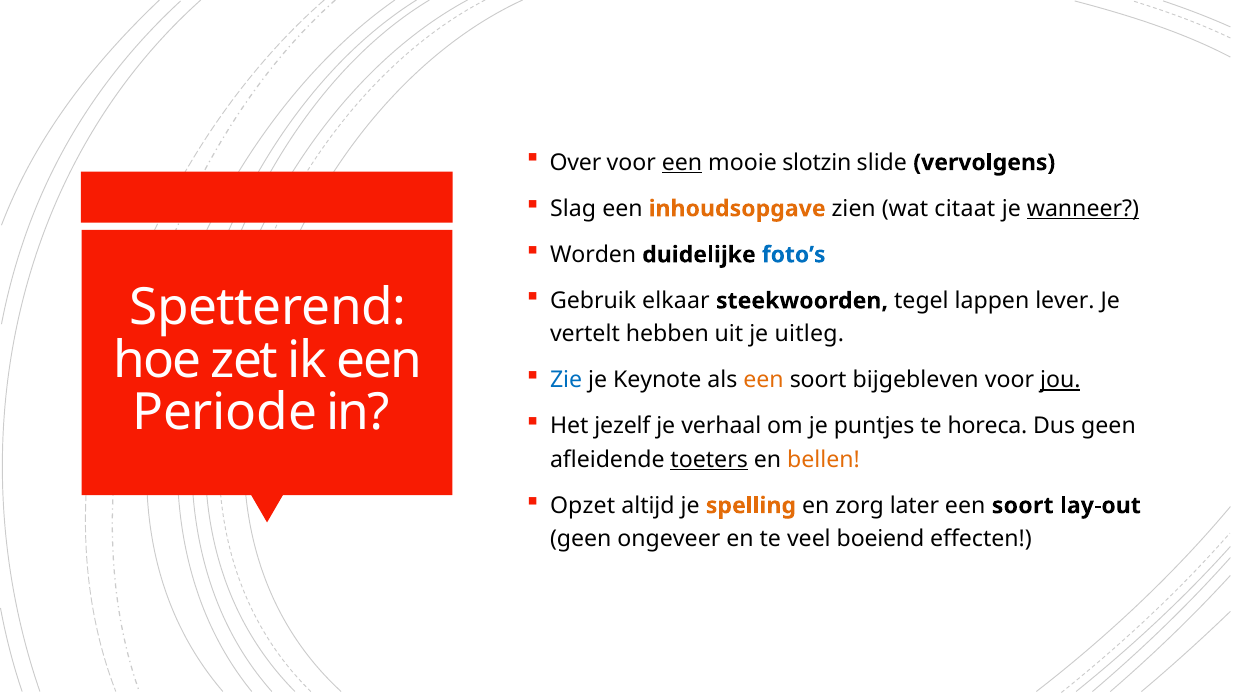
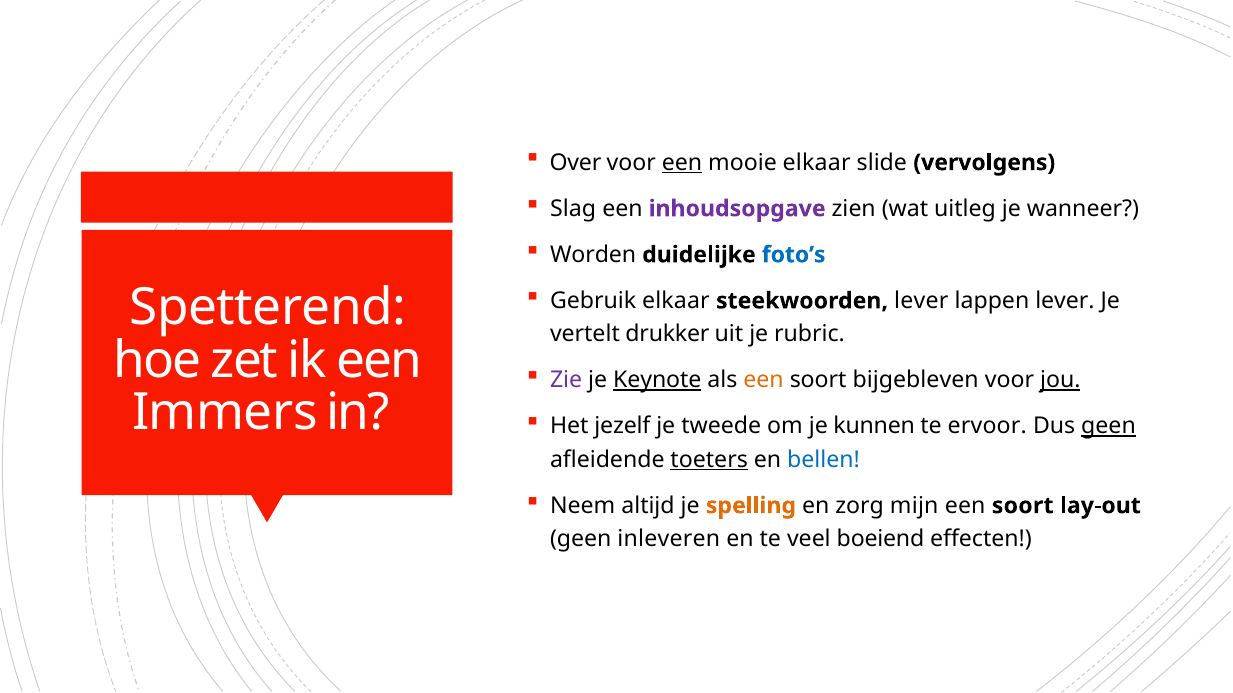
mooie slotzin: slotzin -> elkaar (817, 163)
inhoudsopgave colour: orange -> purple (737, 209)
citaat: citaat -> uitleg (965, 209)
wanneer underline: present -> none (1083, 209)
steekwoorden tegel: tegel -> lever (921, 301)
hebben: hebben -> drukker (667, 334)
uitleg: uitleg -> rubric (810, 334)
Zie colour: blue -> purple (566, 380)
Keynote underline: none -> present (657, 380)
Periode: Periode -> Immers (225, 413)
verhaal: verhaal -> tweede (721, 427)
puntjes: puntjes -> kunnen (874, 427)
horeca: horeca -> ervoor (987, 427)
geen underline: none -> present (1109, 427)
bellen colour: orange -> blue (824, 460)
Opzet: Opzet -> Neem (583, 506)
later: later -> mijn (914, 506)
ongeveer: ongeveer -> inleveren (669, 539)
